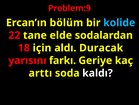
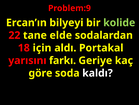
bölüm: bölüm -> bilyeyi (66, 23)
kolide colour: light blue -> light green (119, 23)
Duracak: Duracak -> Portakal (101, 48)
arttı: arttı -> göre (40, 73)
